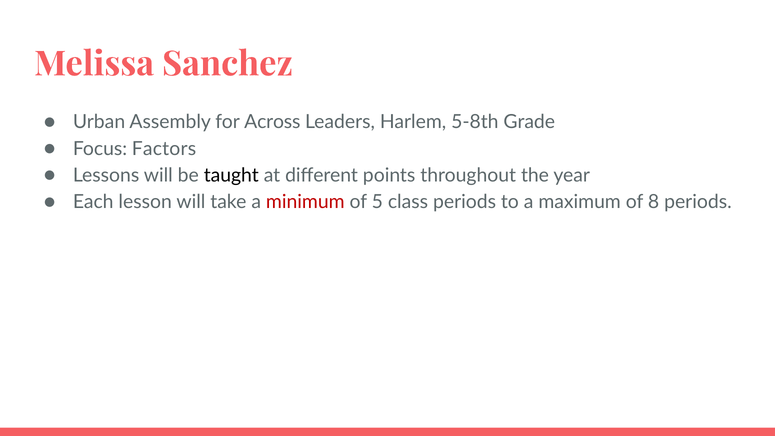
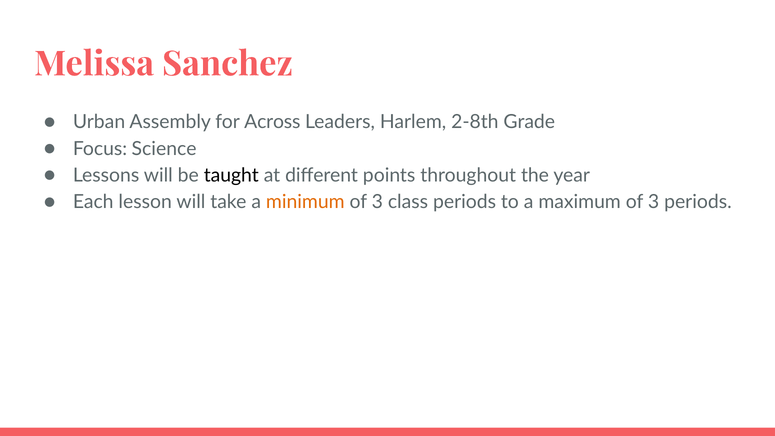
5-8th: 5-8th -> 2-8th (475, 122)
Factors: Factors -> Science (164, 149)
minimum colour: red -> orange (305, 202)
5: 5 -> 3 (377, 202)
maximum of 8: 8 -> 3 (654, 202)
